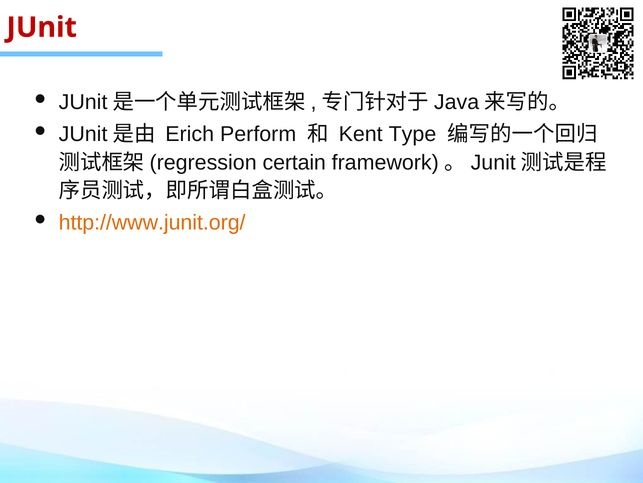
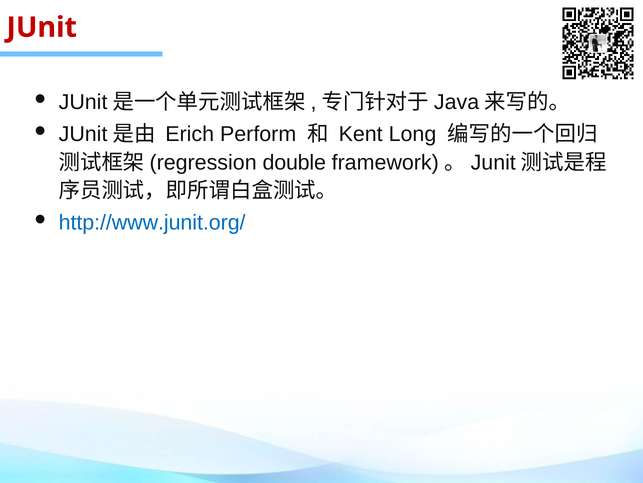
Type: Type -> Long (412, 134)
certain: certain -> double (294, 162)
http://www.junit.org/ colour: orange -> blue (152, 222)
